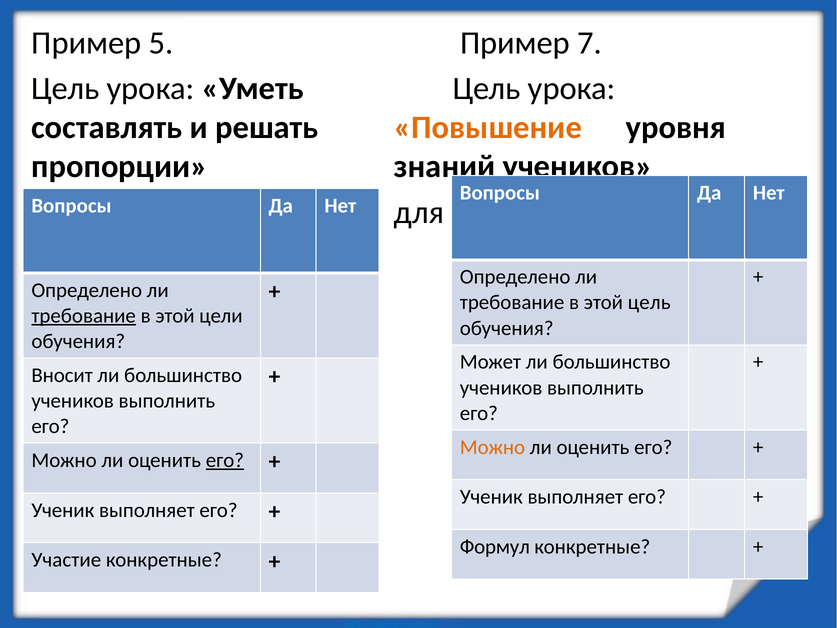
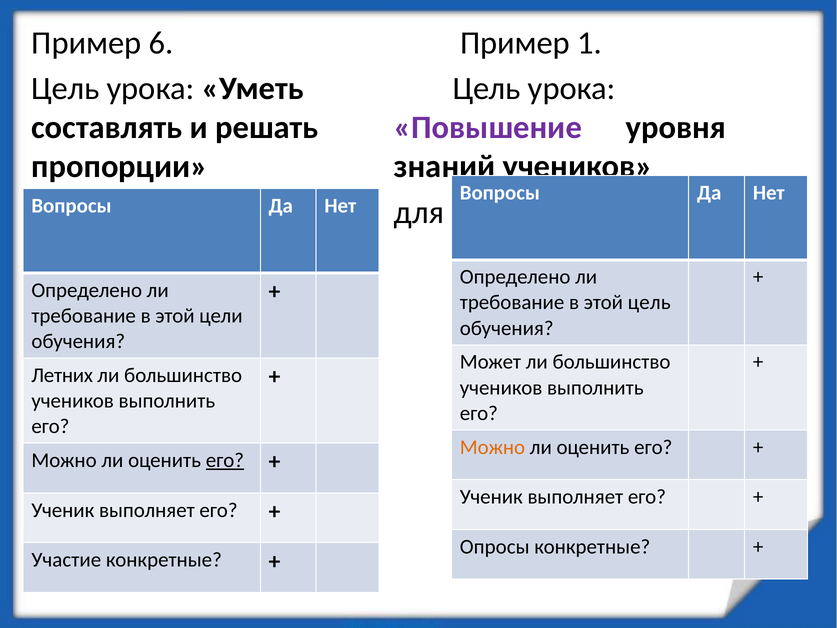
5: 5 -> 6 (161, 43)
7: 7 -> 1 (590, 43)
Повышение colour: orange -> purple (488, 128)
требование underline: present -> none (84, 316)
Вносит: Вносит -> Летних (62, 375)
Формул: Формул -> Опросы (495, 546)
